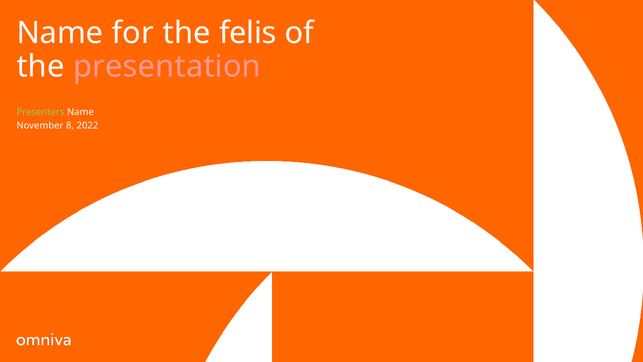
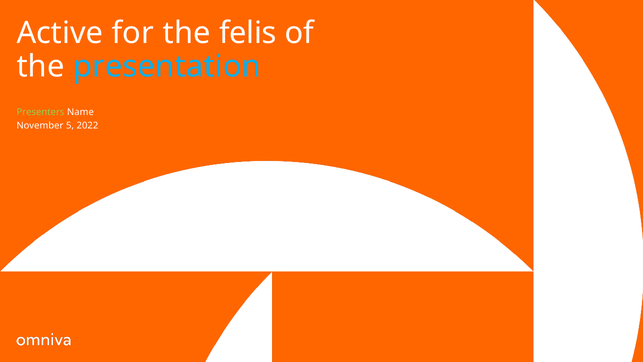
Name: Name -> Active (60, 33)
presentation colour: pink -> light blue (167, 66)
8: 8 -> 5 (70, 126)
